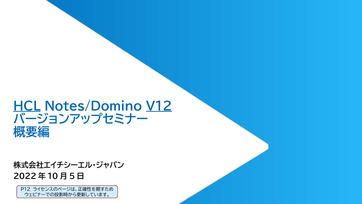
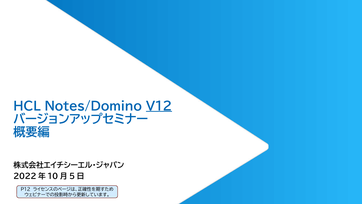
HCL underline: present -> none (27, 106)
